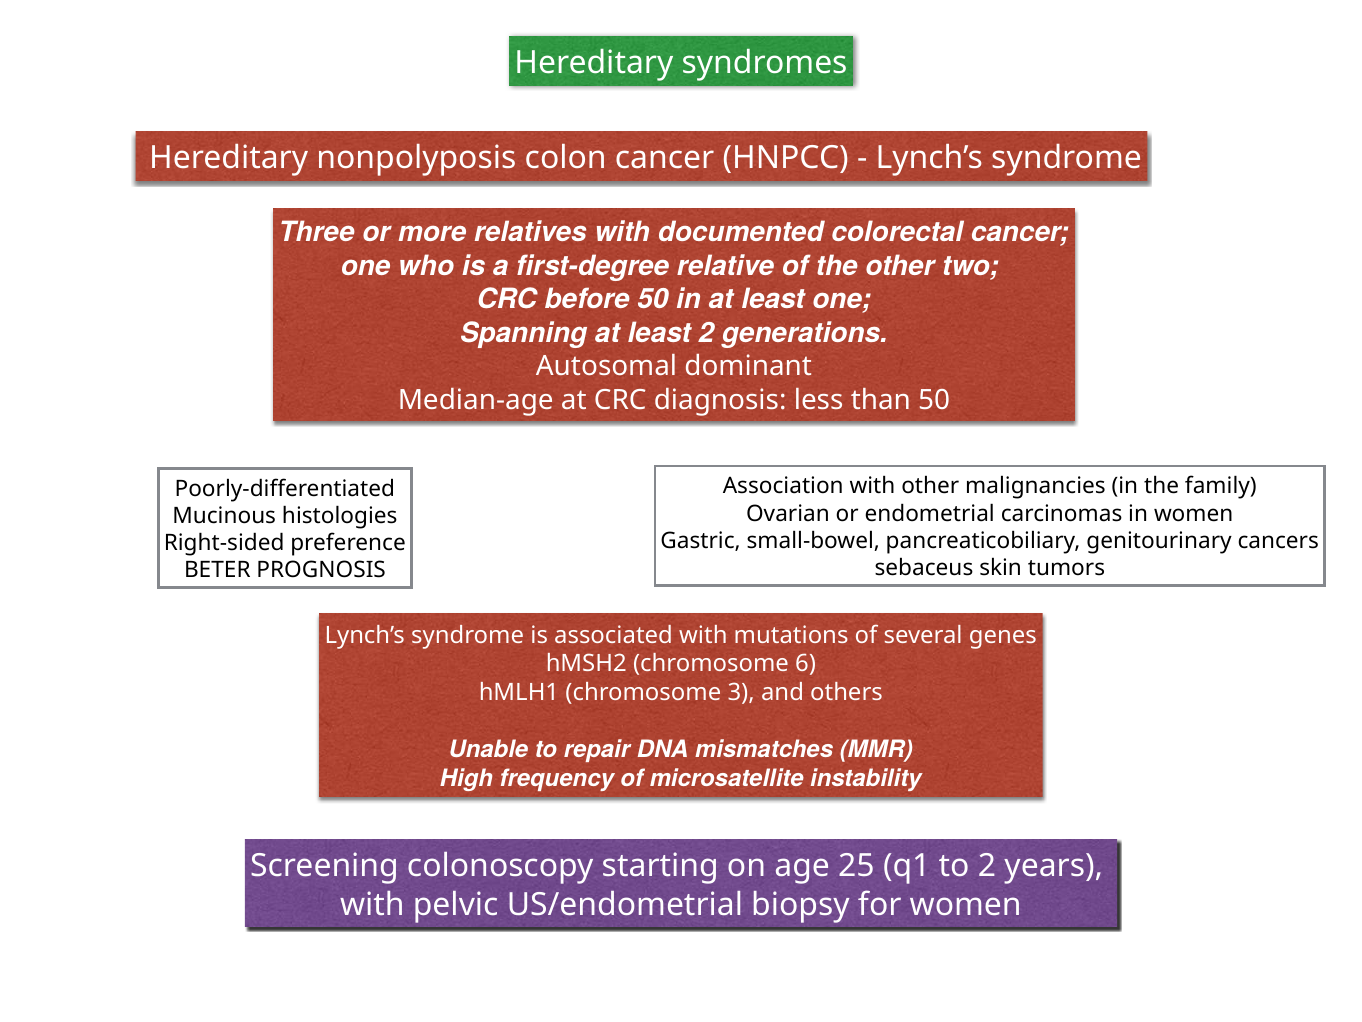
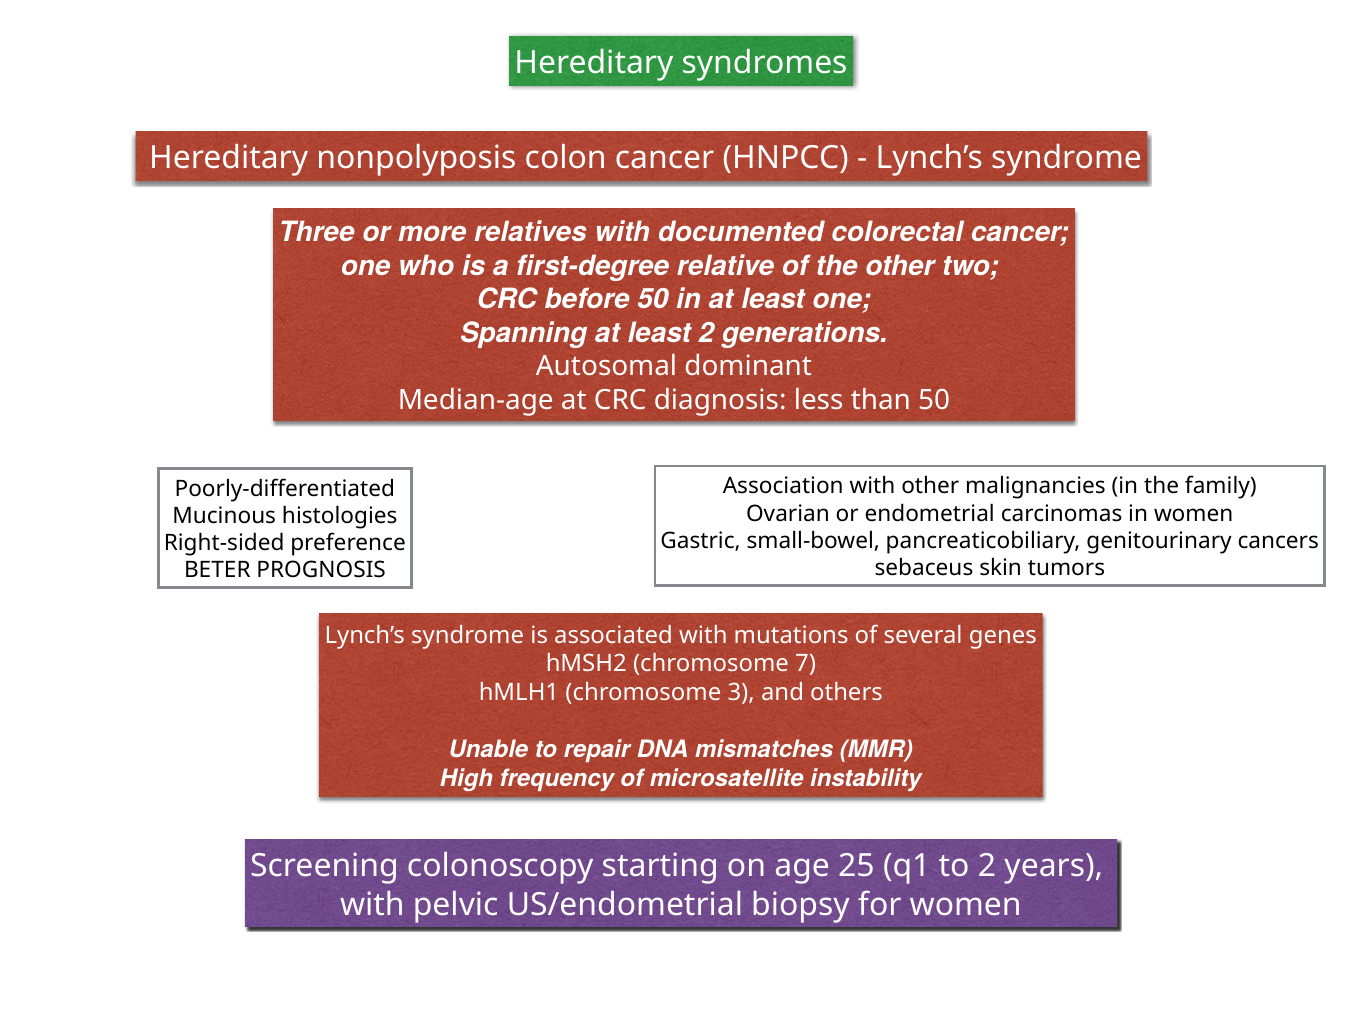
6: 6 -> 7 (806, 664)
